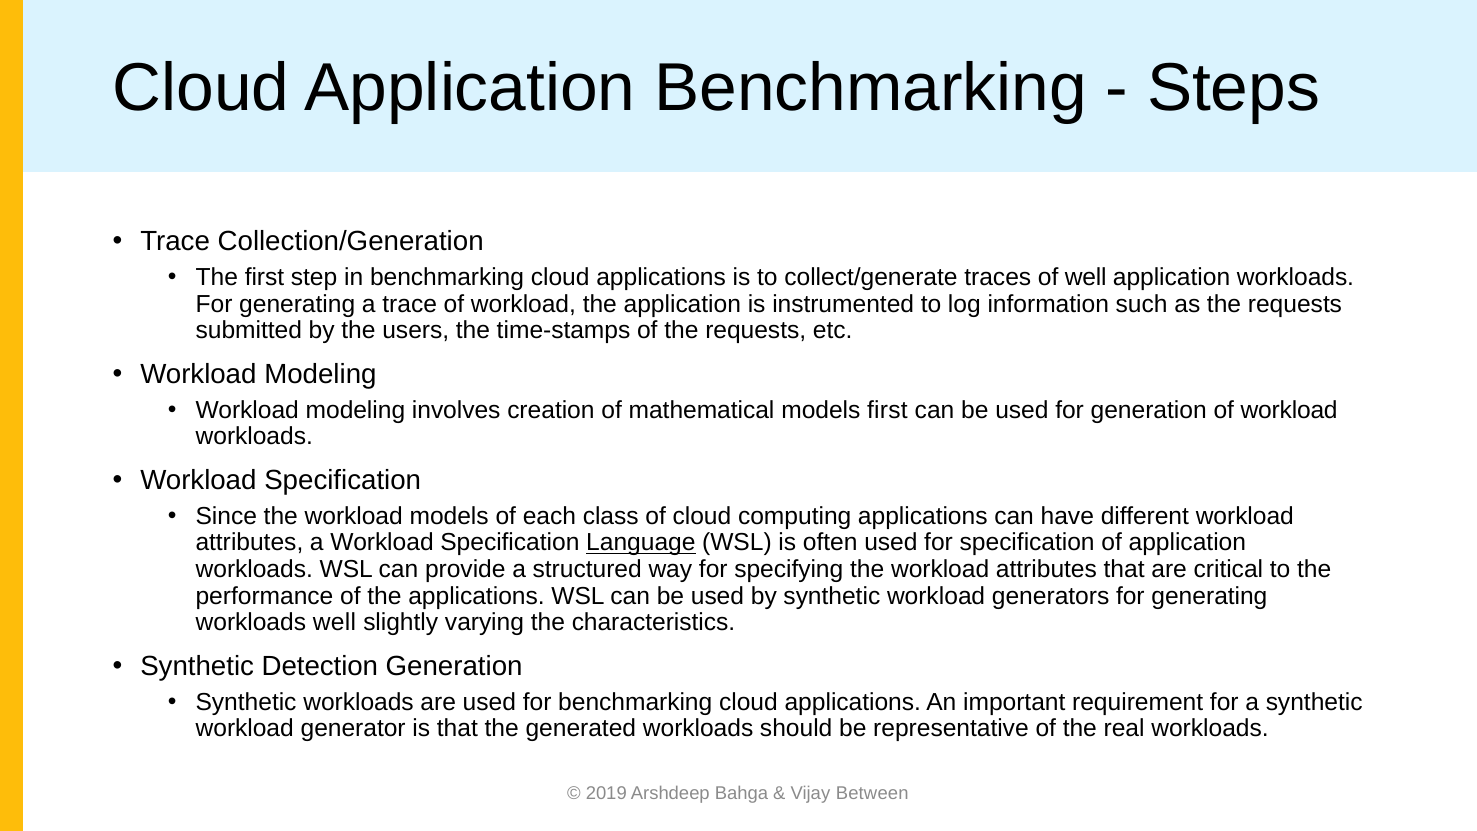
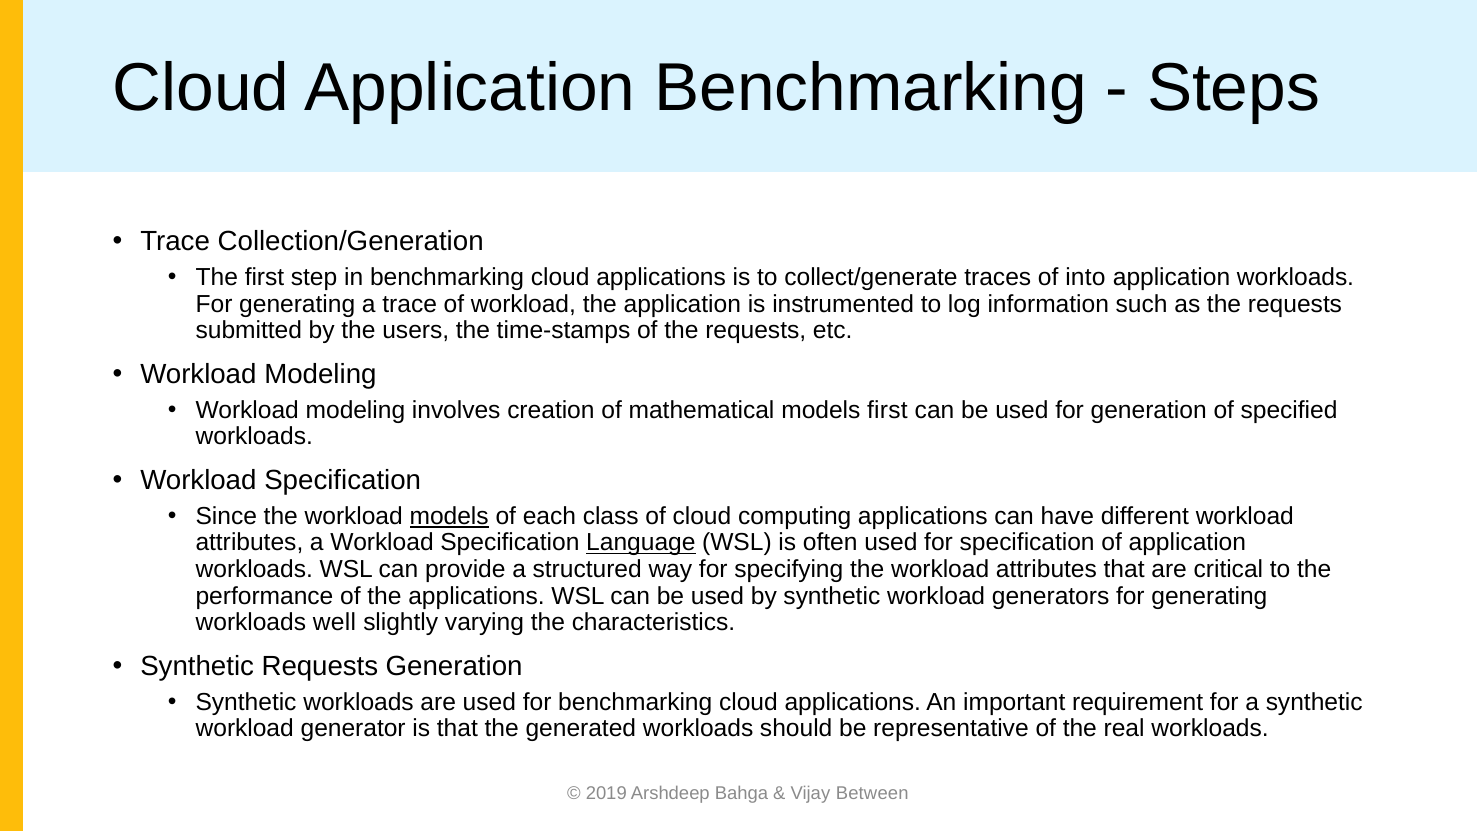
of well: well -> into (1085, 277)
generation of workload: workload -> specified (1289, 410)
models underline: none -> present (449, 516)
Synthetic Detection: Detection -> Requests (320, 666)
